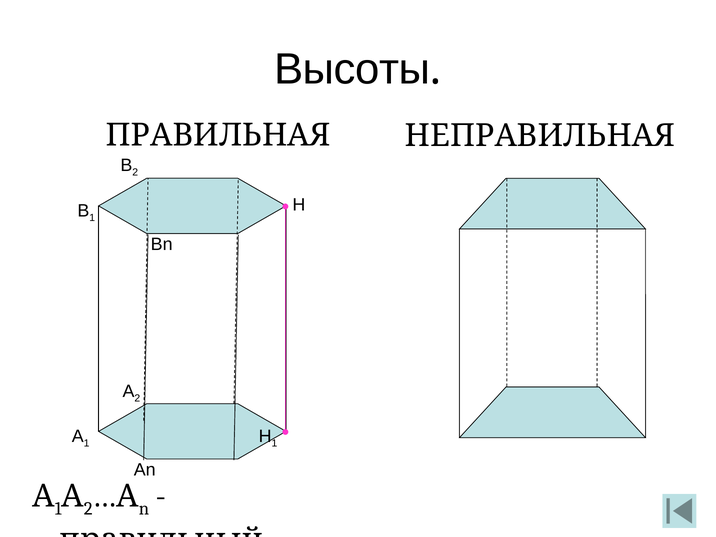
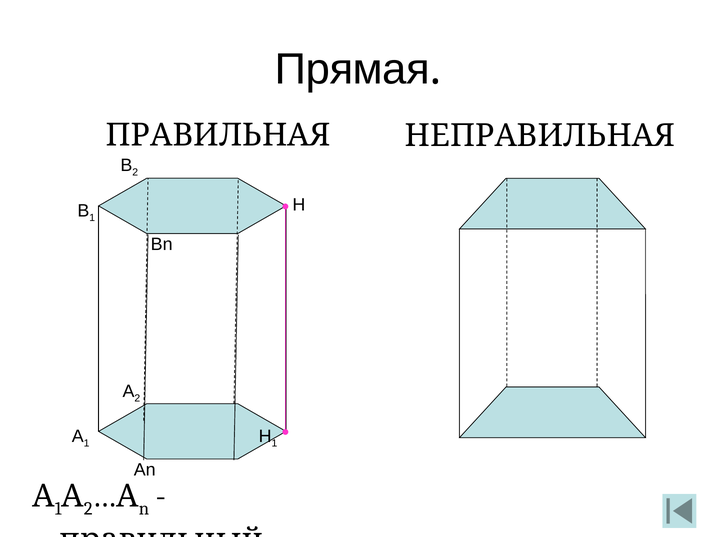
Высоты: Высоты -> Прямая (352, 69)
